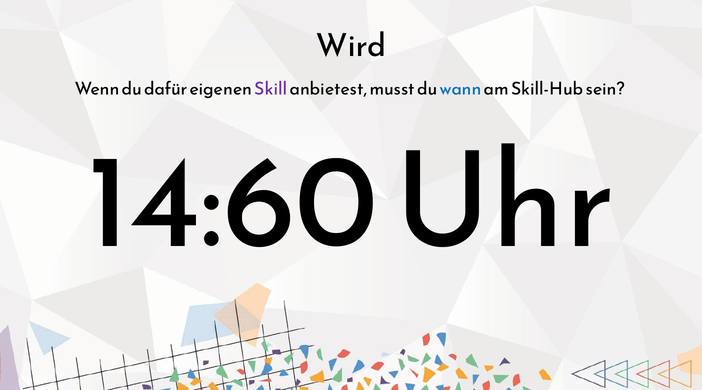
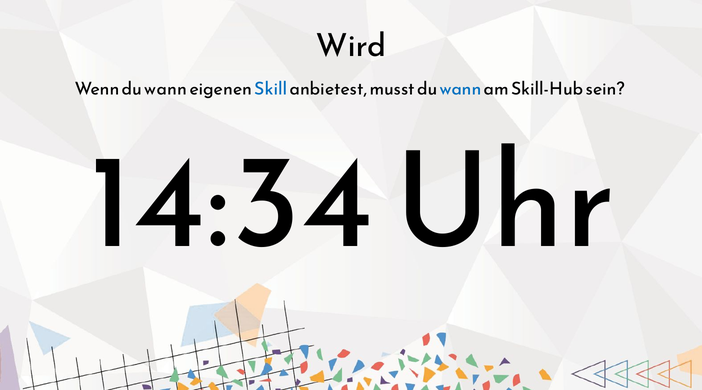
Wenn du dafür: dafür -> wann (166, 89)
Skill colour: purple -> blue (271, 89)
14:60: 14:60 -> 14:34 (231, 203)
